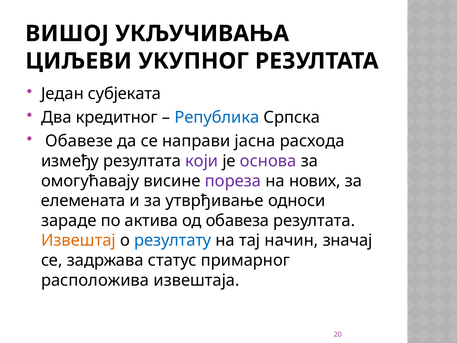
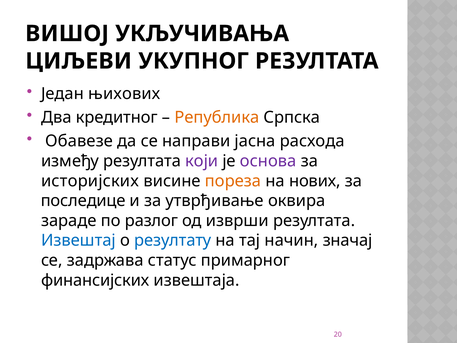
субјеката: субјеката -> њихових (124, 94)
Република colour: blue -> orange (217, 117)
омогућавају: омогућавају -> историјских (90, 181)
пореза colour: purple -> orange (233, 181)
елемената: елемената -> последице (83, 201)
односи: односи -> оквира (297, 201)
актива: актива -> разлог (151, 220)
обавеза: обавеза -> изврши (237, 220)
Извештај colour: orange -> blue (78, 240)
расположива: расположива -> финансијских (95, 280)
